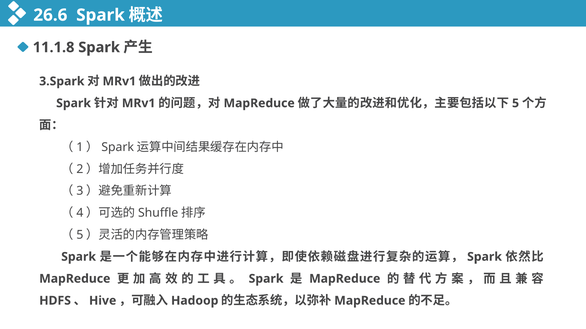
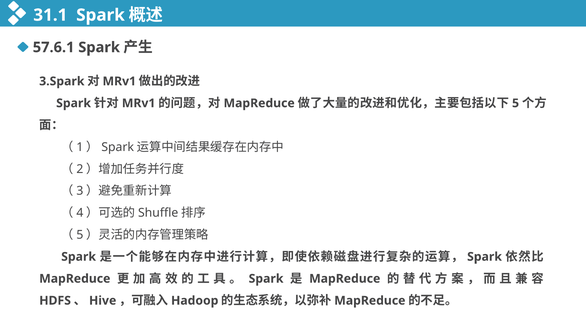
26.6: 26.6 -> 31.1 (50, 15)
11.1.8: 11.1.8 -> 57.6.1 (54, 47)
